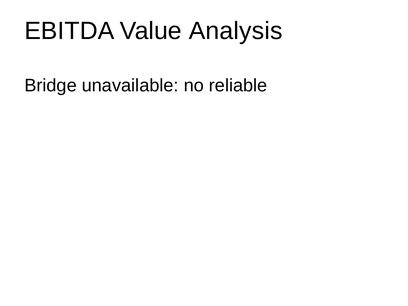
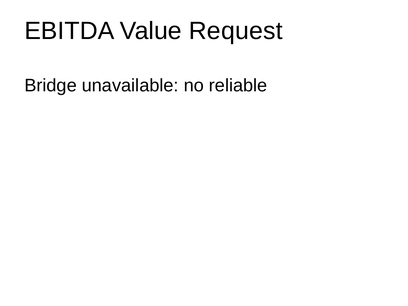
Analysis: Analysis -> Request (236, 31)
